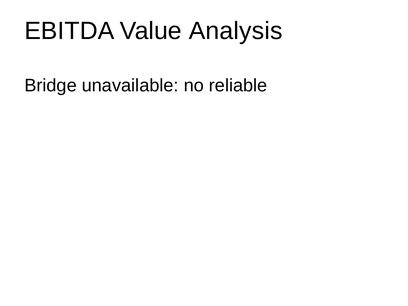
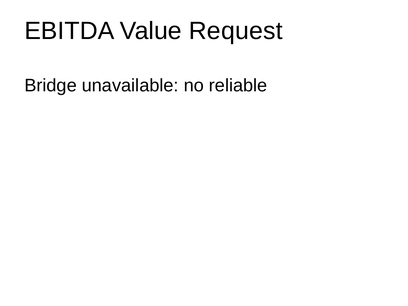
Analysis: Analysis -> Request (236, 31)
